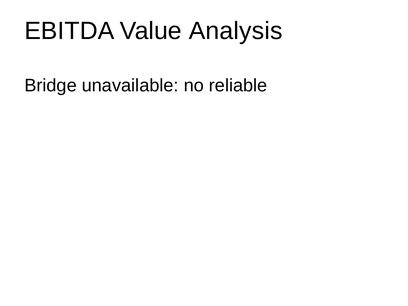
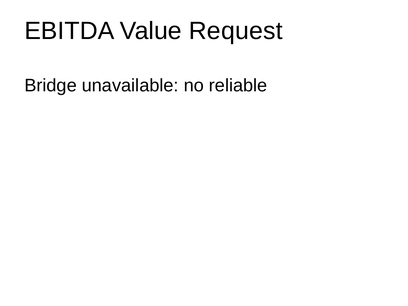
Analysis: Analysis -> Request (236, 31)
